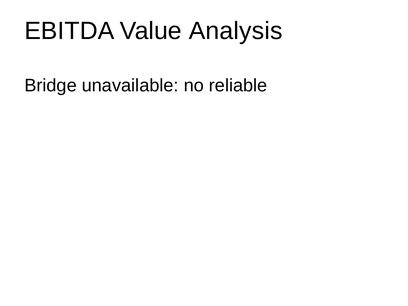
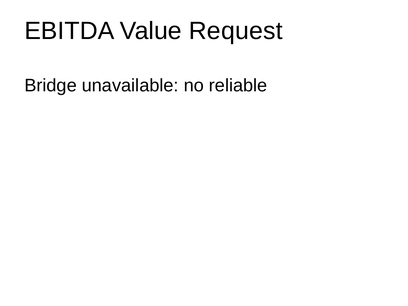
Analysis: Analysis -> Request (236, 31)
